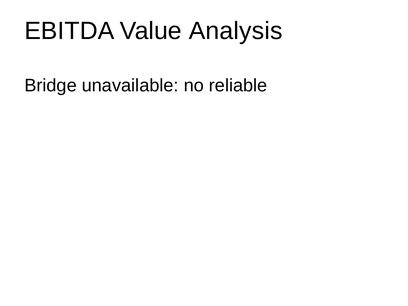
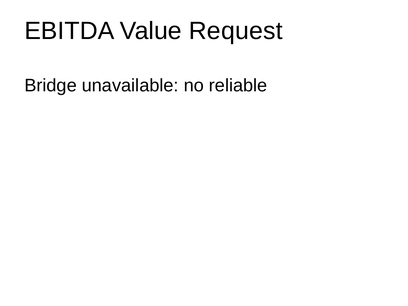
Analysis: Analysis -> Request (236, 31)
